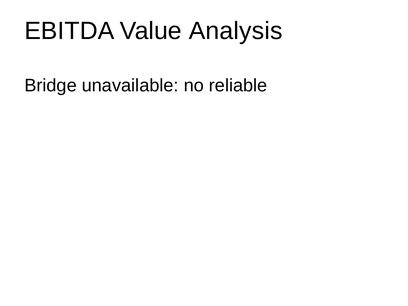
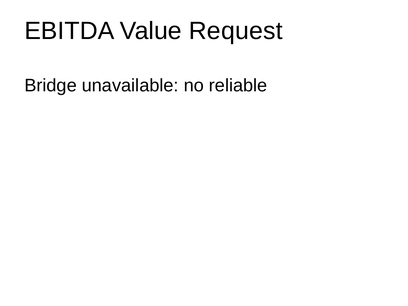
Analysis: Analysis -> Request (236, 31)
